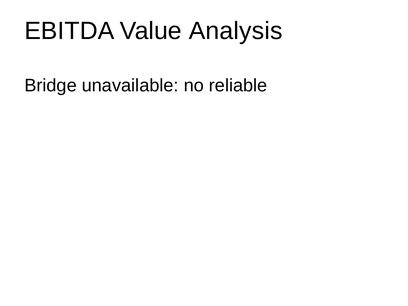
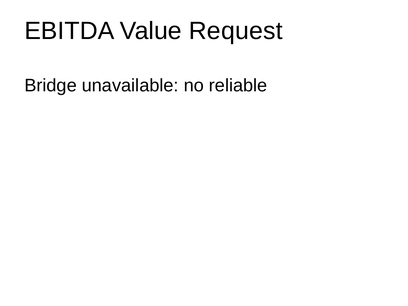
Analysis: Analysis -> Request (236, 31)
